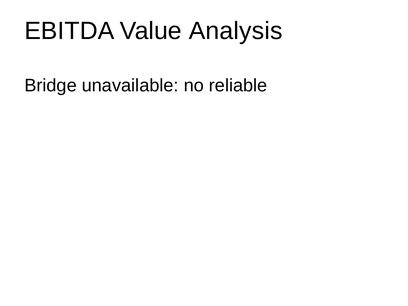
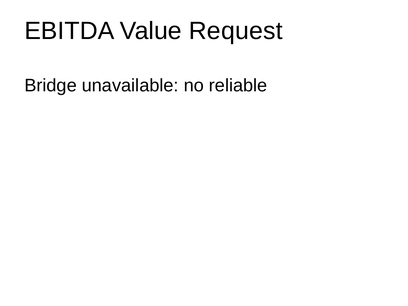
Analysis: Analysis -> Request (236, 31)
